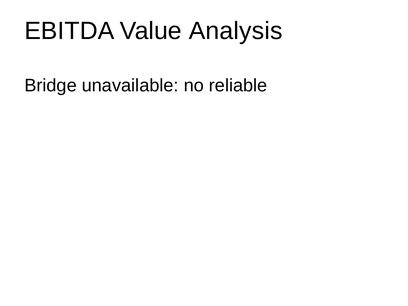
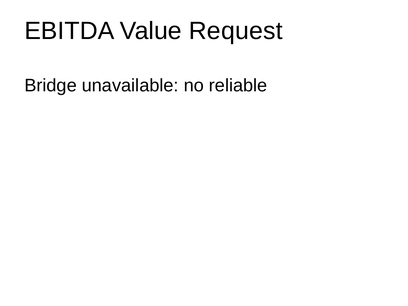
Analysis: Analysis -> Request (236, 31)
